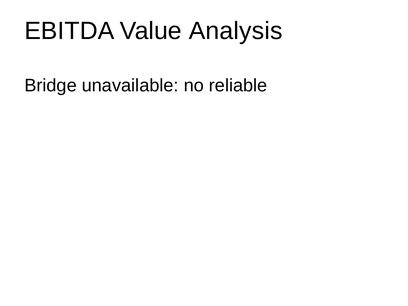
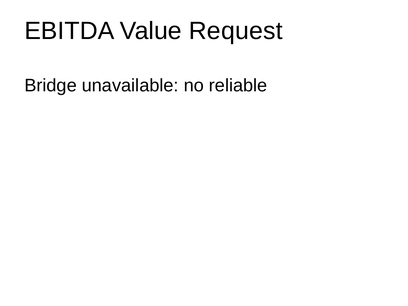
Analysis: Analysis -> Request (236, 31)
